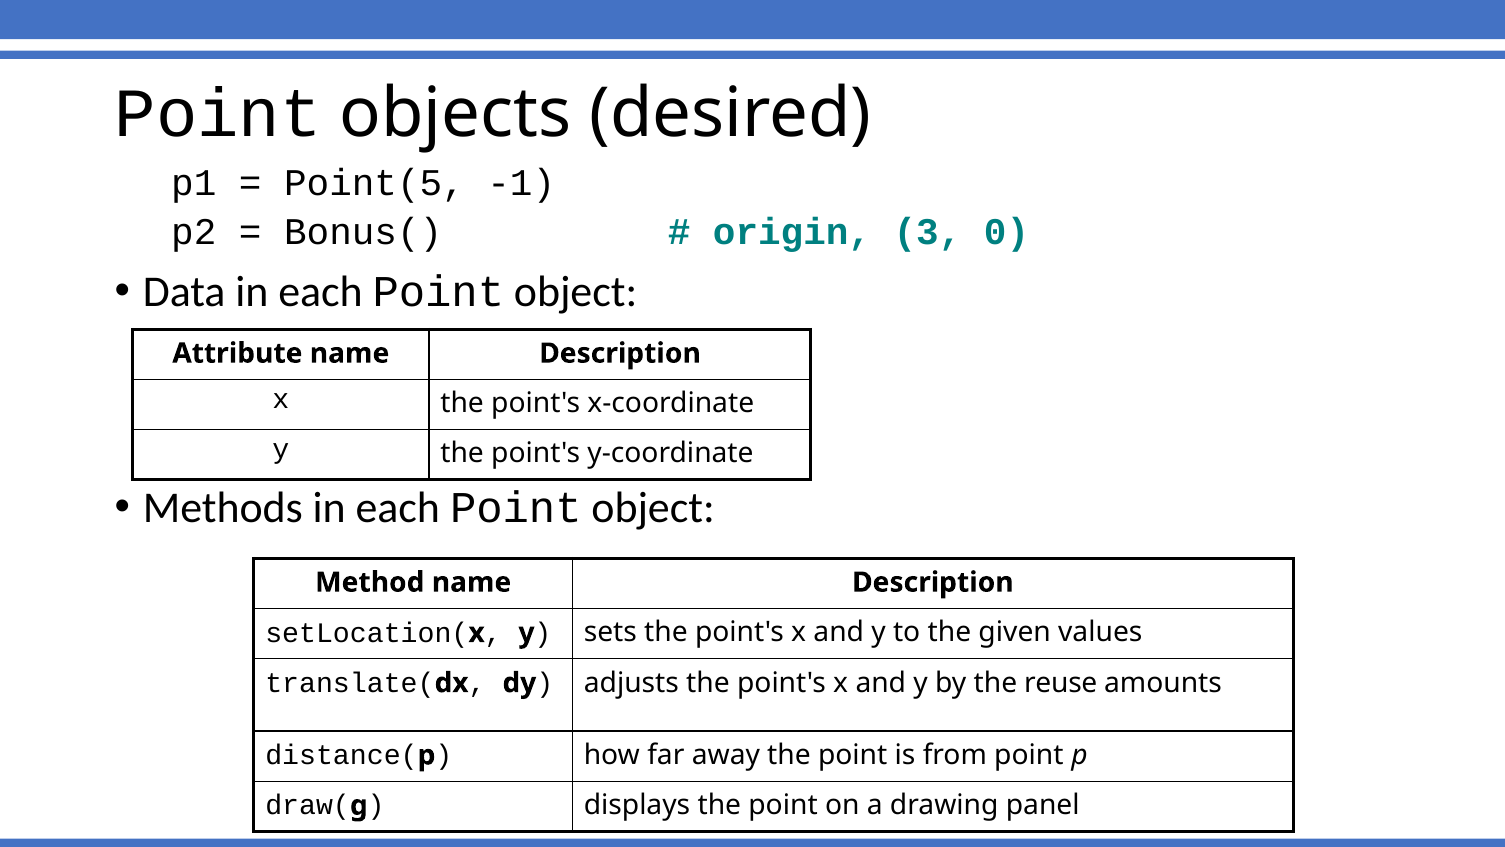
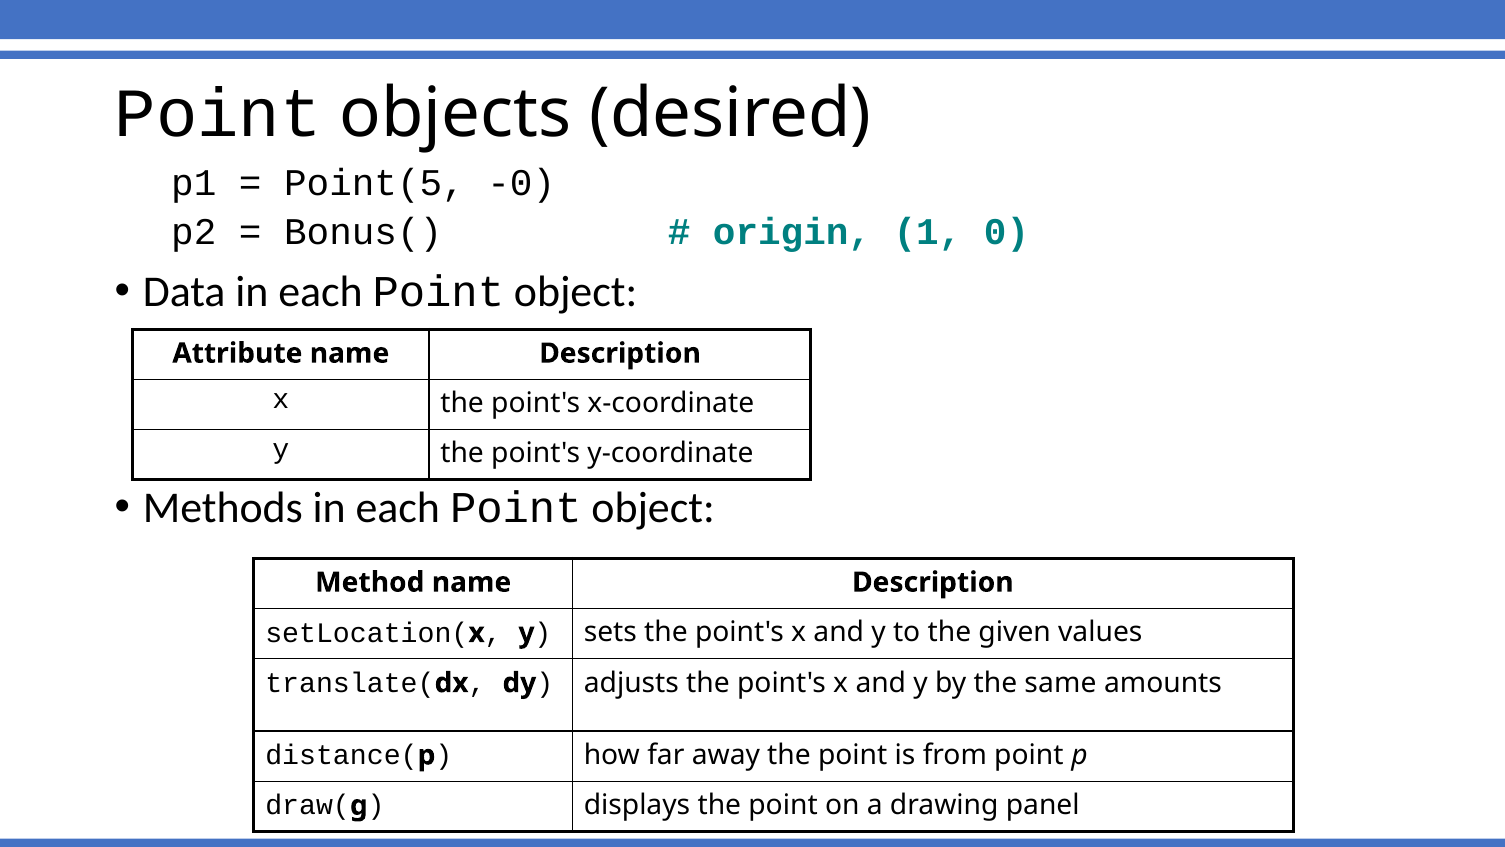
-1: -1 -> -0 (521, 183)
3: 3 -> 1 (928, 232)
reuse: reuse -> same (1061, 682)
